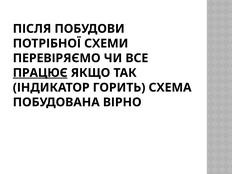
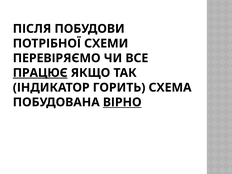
ВІРНО underline: none -> present (122, 102)
